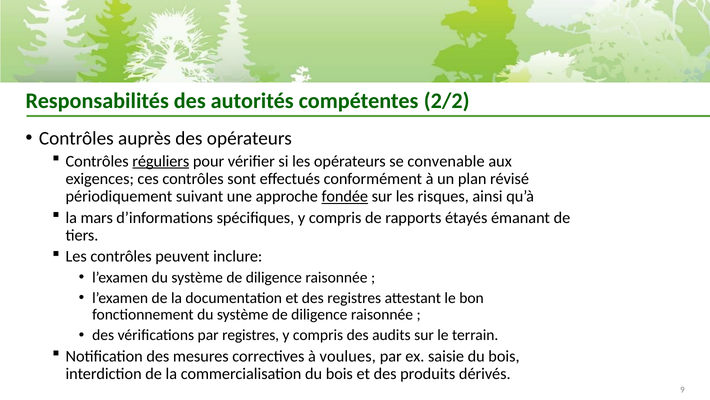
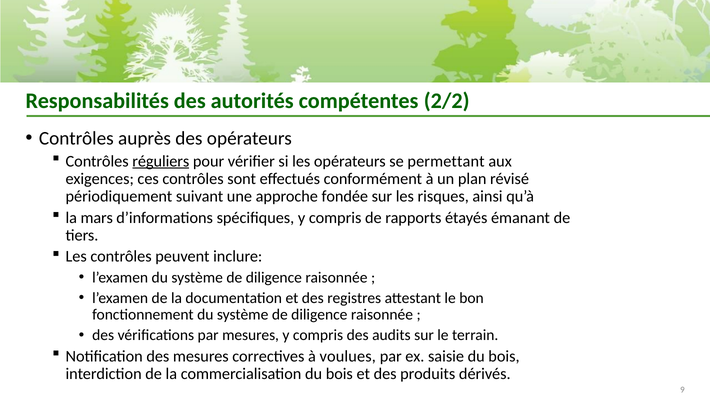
convenable: convenable -> permettant (446, 161)
fondée underline: present -> none (345, 196)
par registres: registres -> mesures (251, 335)
